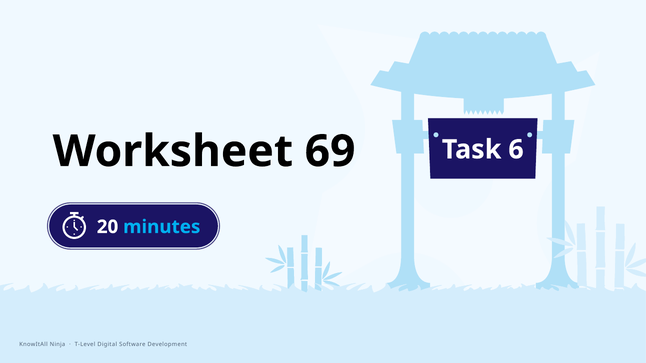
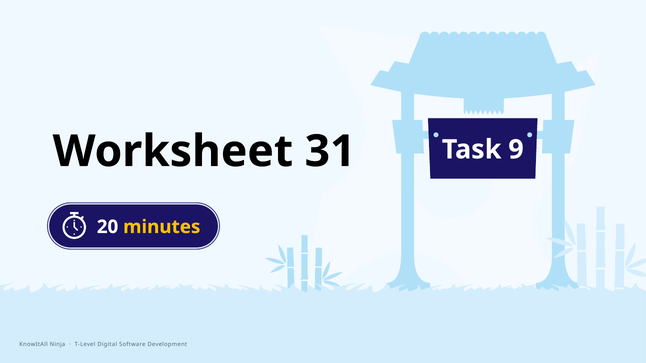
69: 69 -> 31 (330, 152)
6: 6 -> 9 (516, 150)
minutes colour: light blue -> yellow (162, 227)
